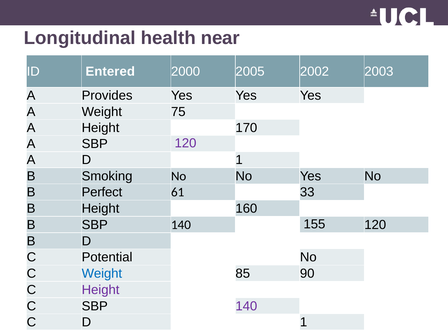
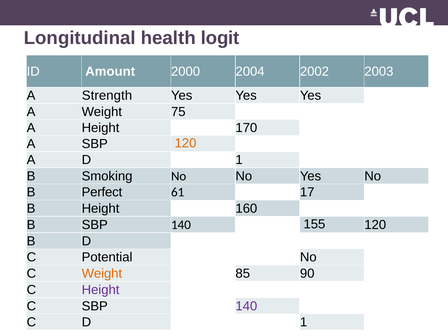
near: near -> logit (220, 38)
Entered: Entered -> Amount (110, 72)
2005: 2005 -> 2004 (250, 72)
Provides: Provides -> Strength (107, 96)
120 colour: purple -> orange (186, 143)
33: 33 -> 17 (307, 192)
Weight colour: blue -> orange (102, 274)
